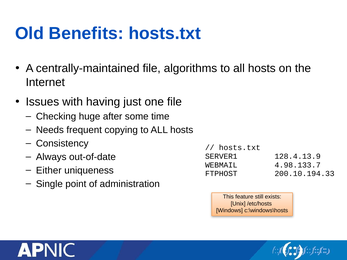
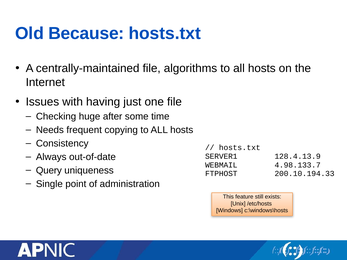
Benefits: Benefits -> Because (86, 33)
Either: Either -> Query (49, 171)
